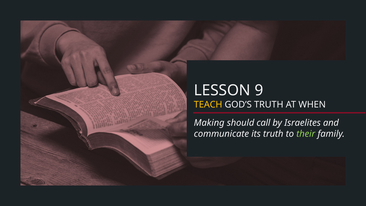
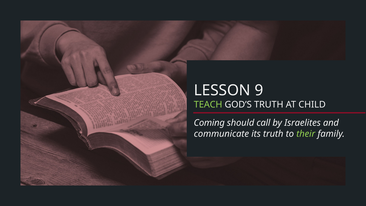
TEACH colour: yellow -> light green (208, 104)
WHEN: WHEN -> CHILD (312, 104)
Making: Making -> Coming (209, 123)
